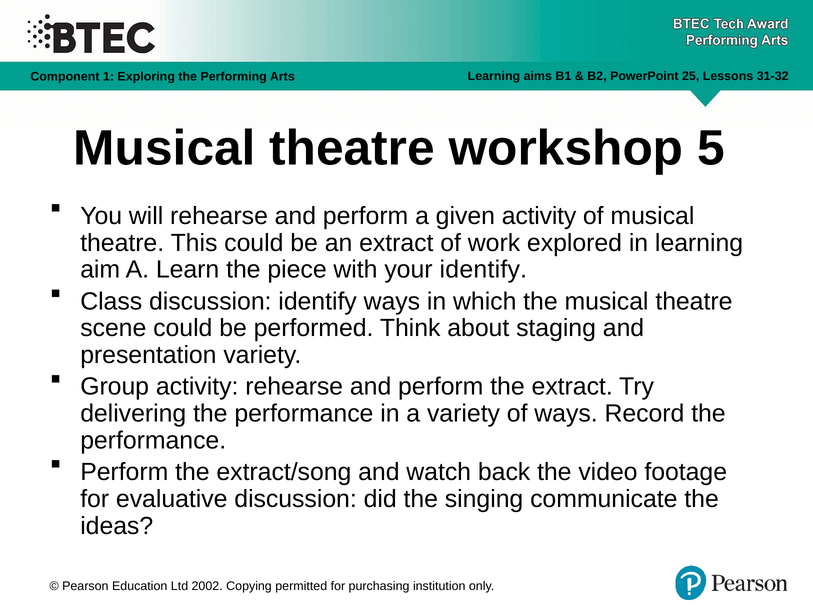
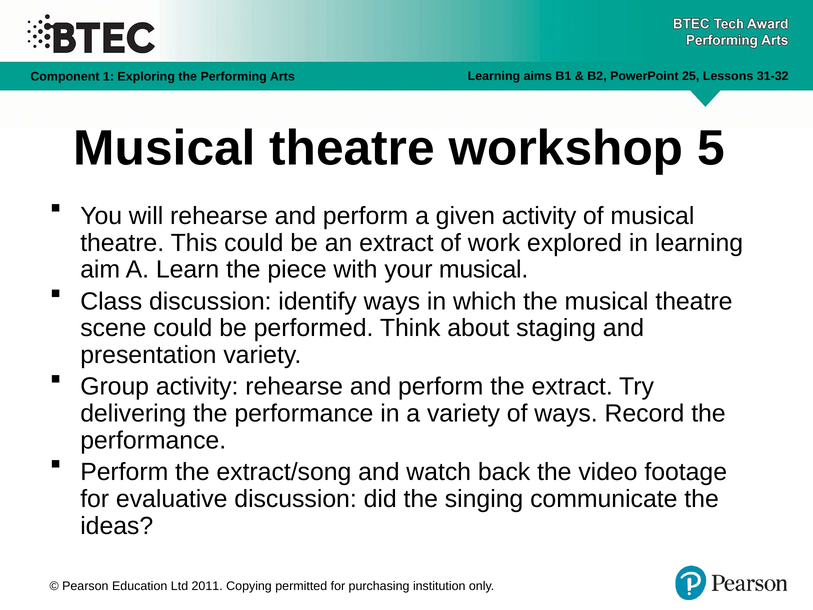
your identify: identify -> musical (484, 270)
2002: 2002 -> 2011 (207, 586)
